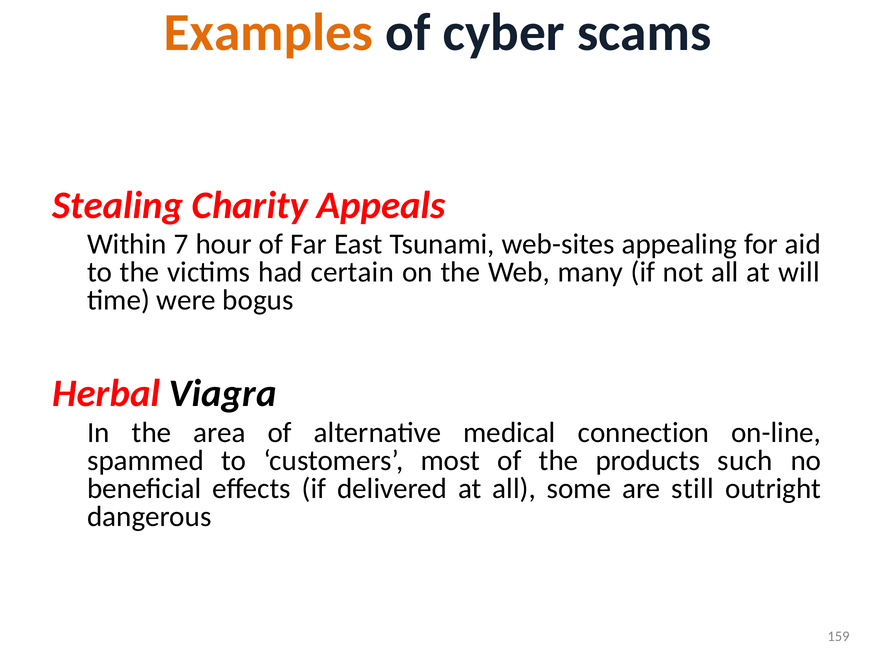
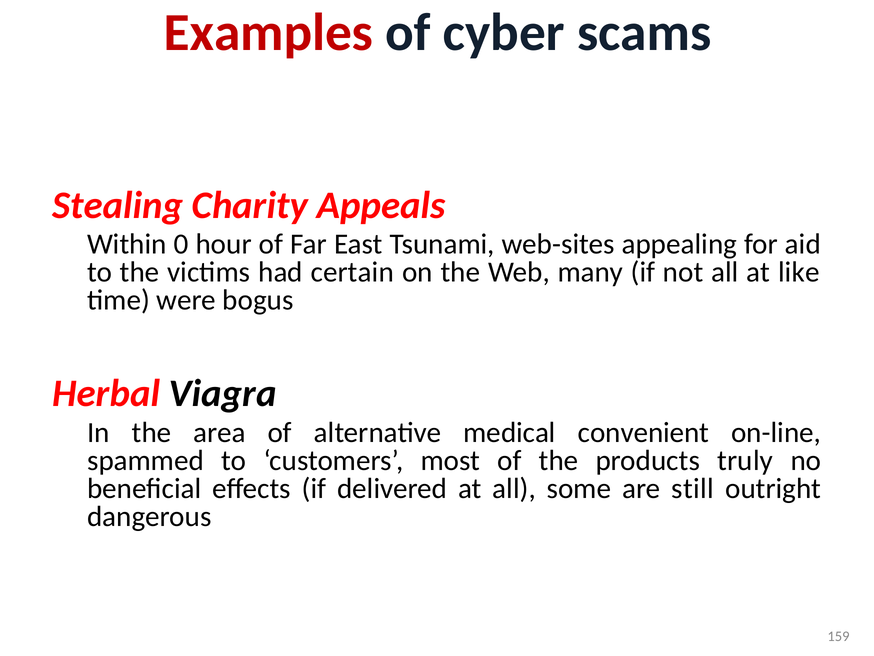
Examples colour: orange -> red (269, 33)
7: 7 -> 0 (181, 244)
will: will -> like (799, 272)
connection: connection -> convenient (644, 432)
such: such -> truly (745, 460)
